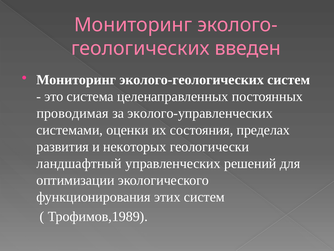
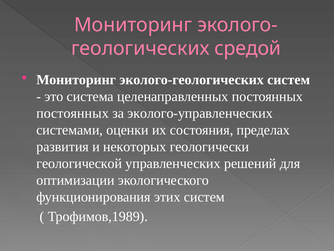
введен: введен -> средой (248, 48)
проводимая: проводимая -> постоянных (73, 113)
ландшафтный: ландшафтный -> геологической (79, 163)
